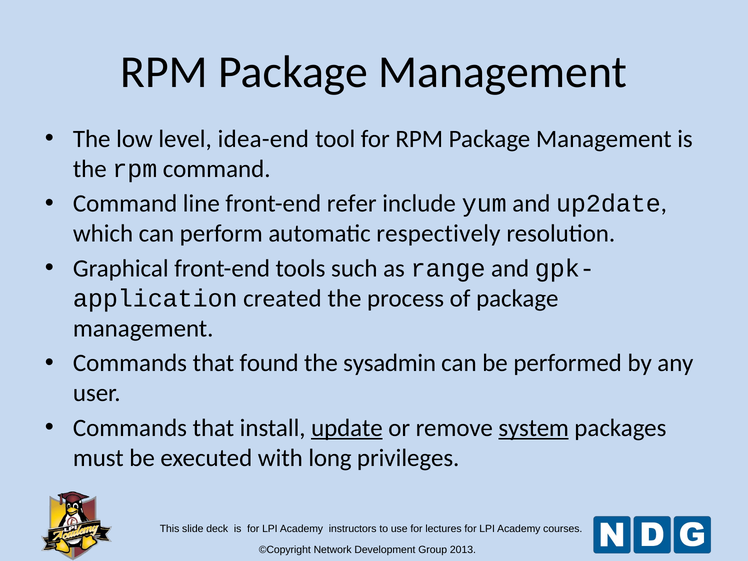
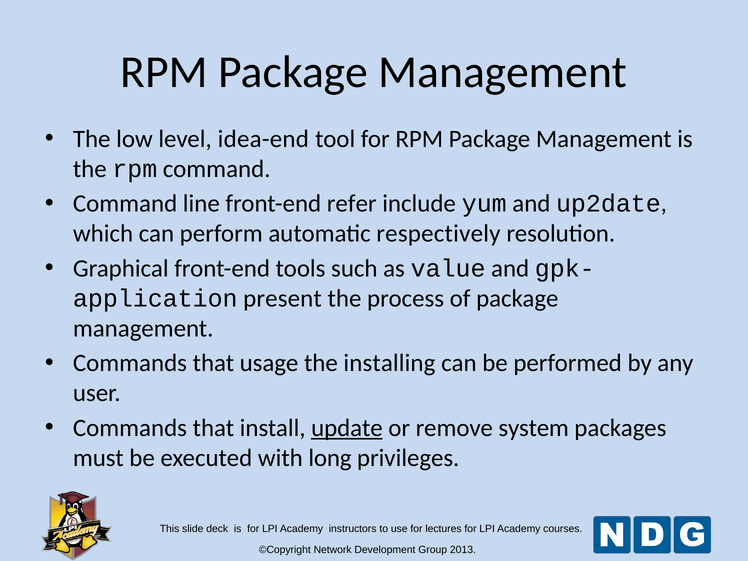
range: range -> value (448, 269)
created: created -> present (282, 298)
found: found -> usage (269, 363)
sysadmin: sysadmin -> installing (389, 363)
system underline: present -> none (534, 428)
